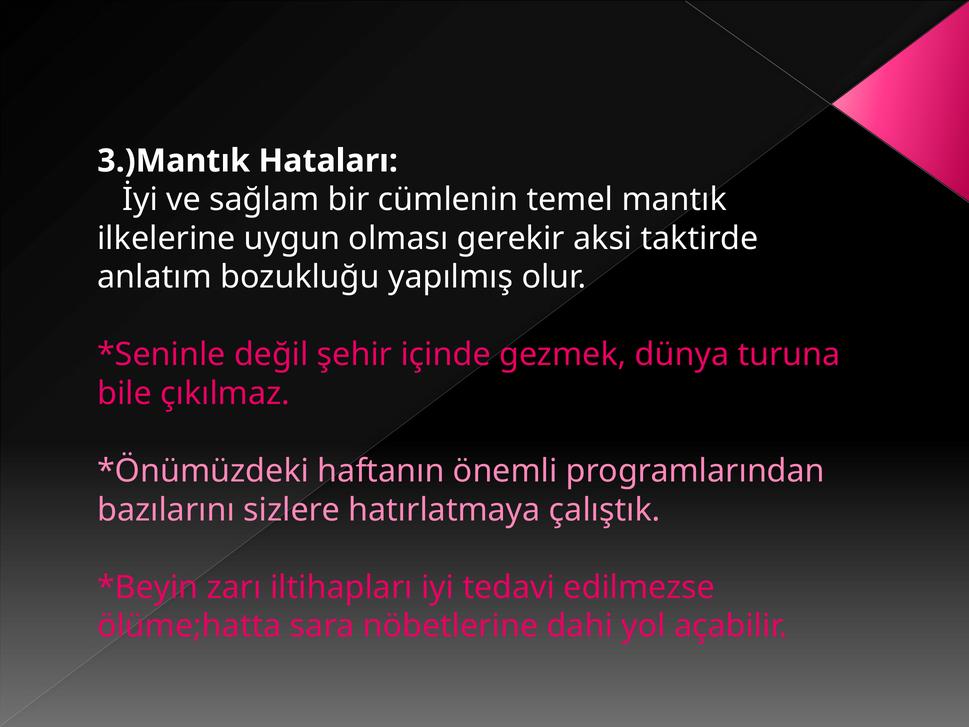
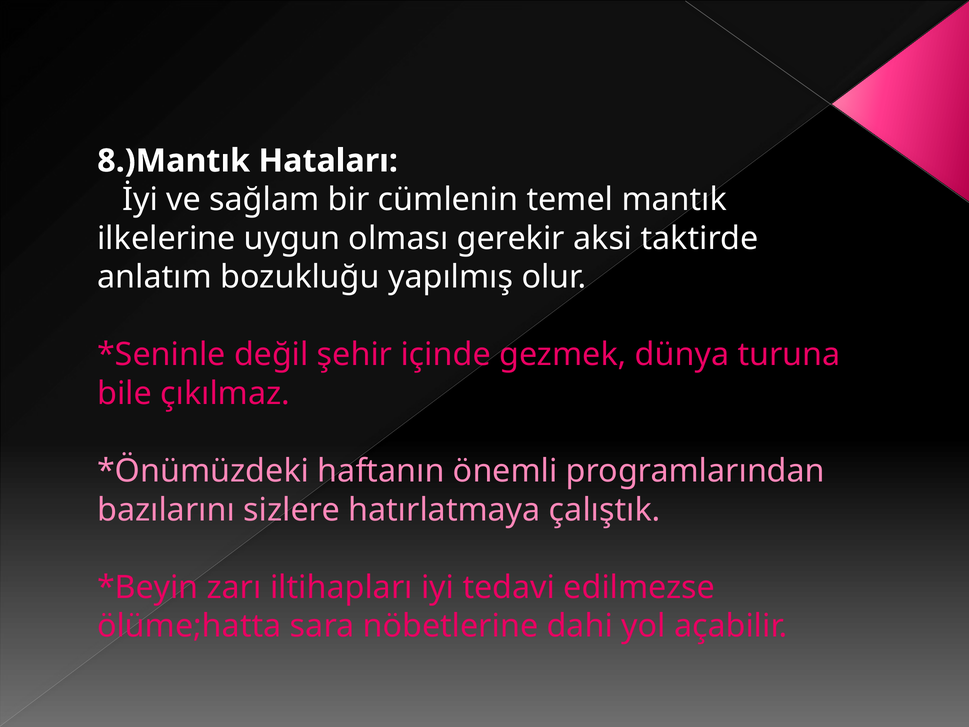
3.)Mantık: 3.)Mantık -> 8.)Mantık (174, 161)
